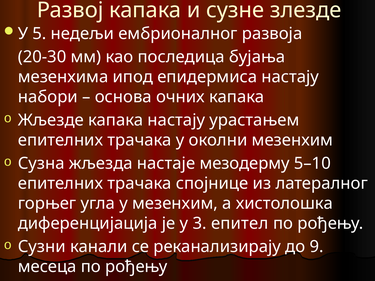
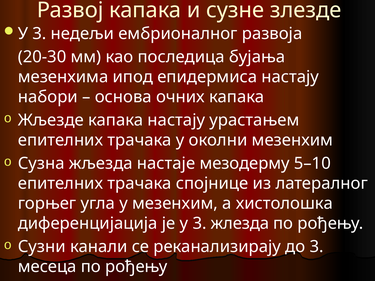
5: 5 -> 3 (39, 34)
епител: епител -> жлезда (240, 224)
до 9: 9 -> 3 (317, 247)
